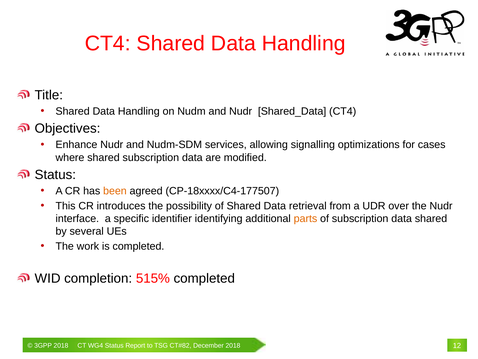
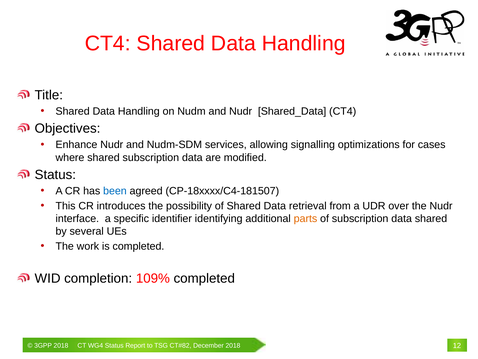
been colour: orange -> blue (115, 191)
CP-18xxxx/C4-177507: CP-18xxxx/C4-177507 -> CP-18xxxx/C4-181507 (222, 191)
515%: 515% -> 109% (153, 278)
